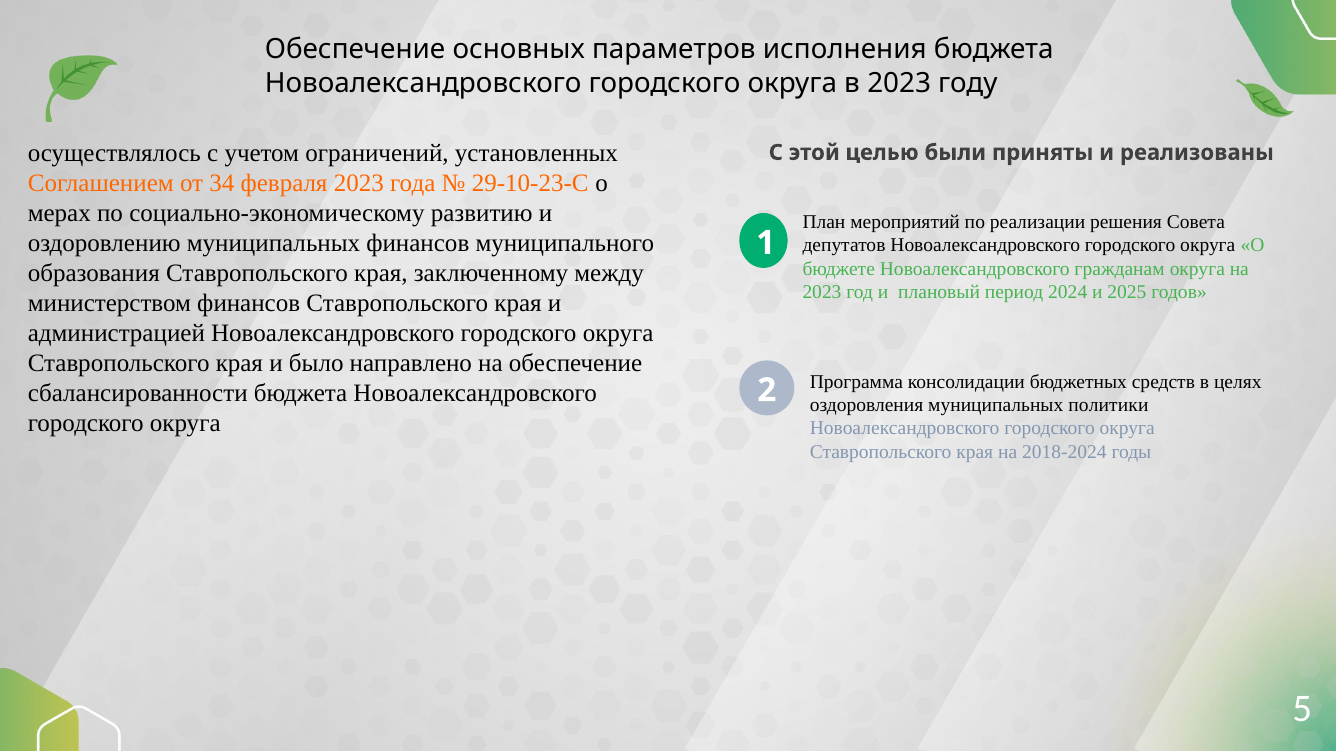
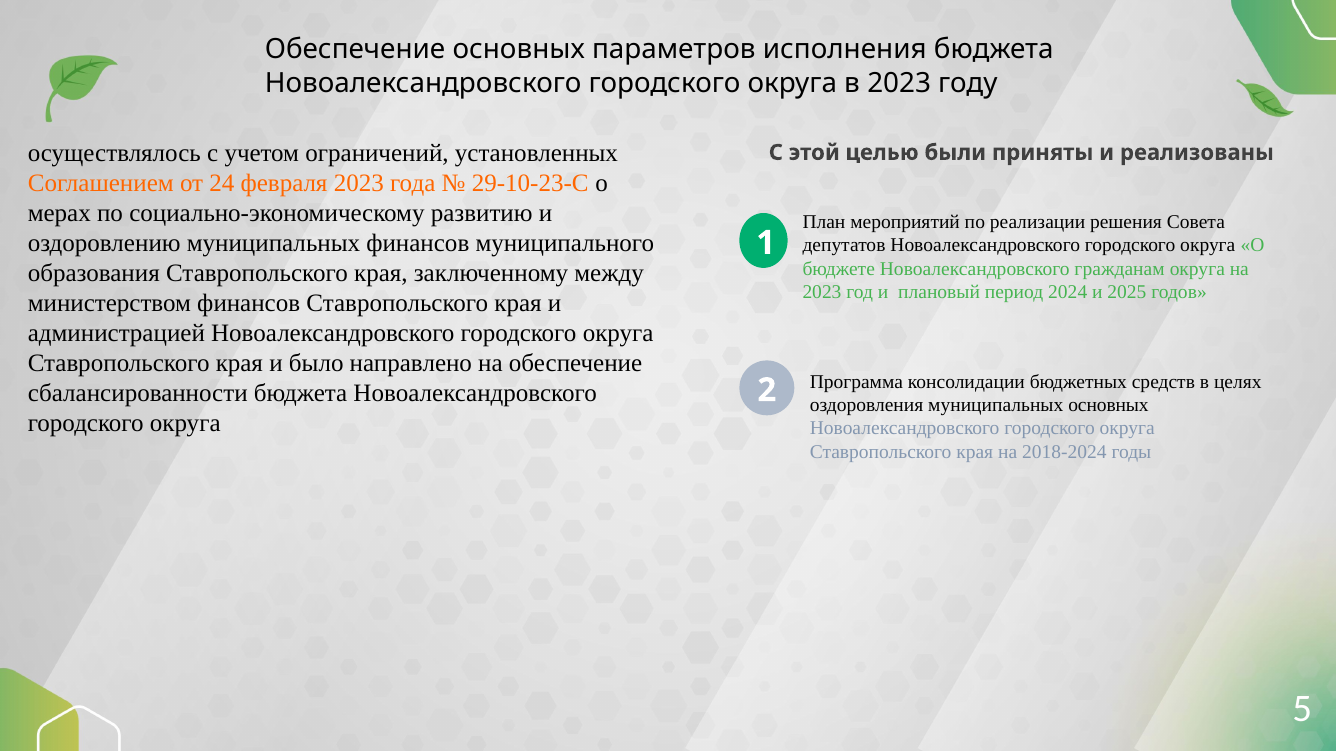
34: 34 -> 24 (222, 183)
муниципальных политики: политики -> основных (1109, 405)
